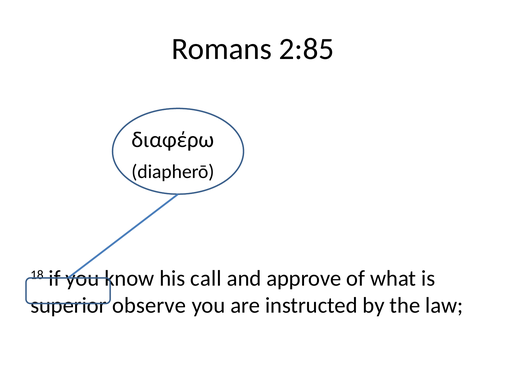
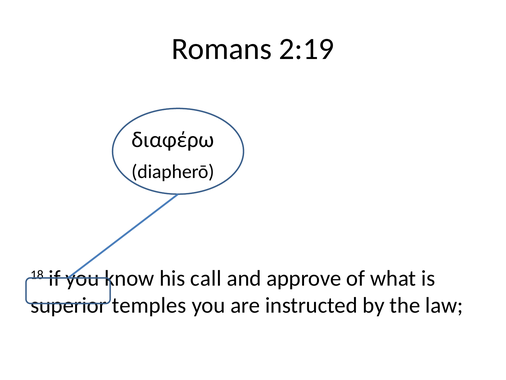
2:85: 2:85 -> 2:19 (306, 49)
observe: observe -> temples (149, 305)
